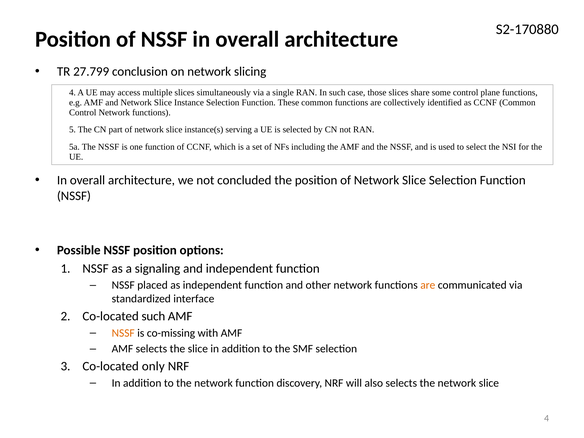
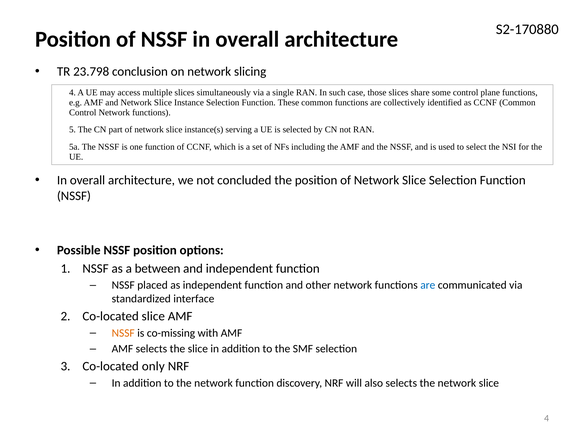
27.799: 27.799 -> 23.798 (91, 71)
signaling: signaling -> between (158, 268)
are colour: orange -> blue (428, 285)
Co-located such: such -> slice (153, 316)
